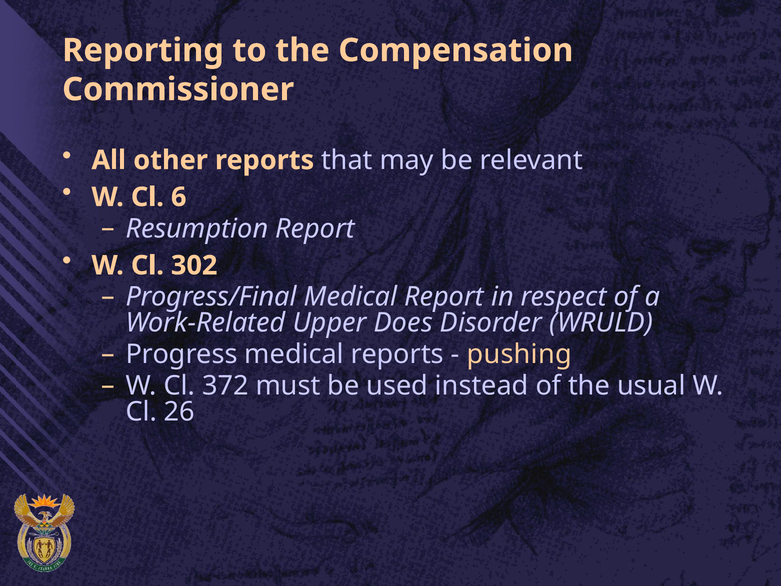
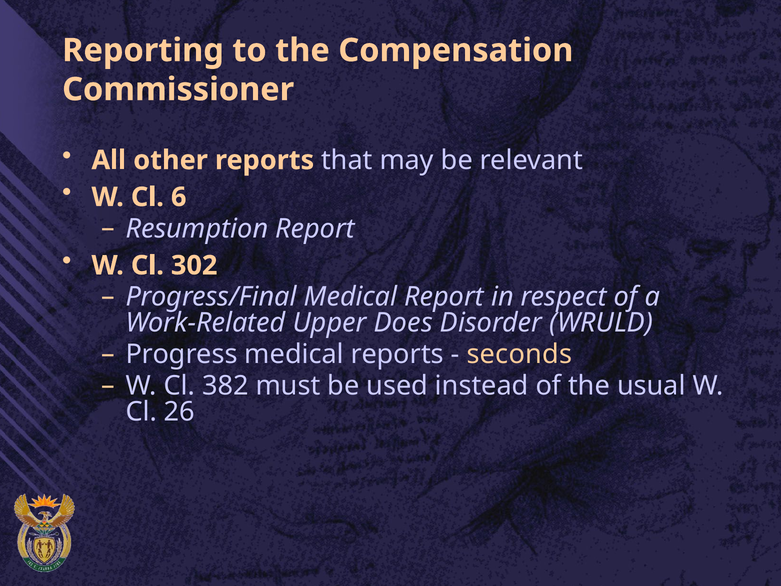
pushing: pushing -> seconds (519, 354)
372: 372 -> 382 (225, 386)
